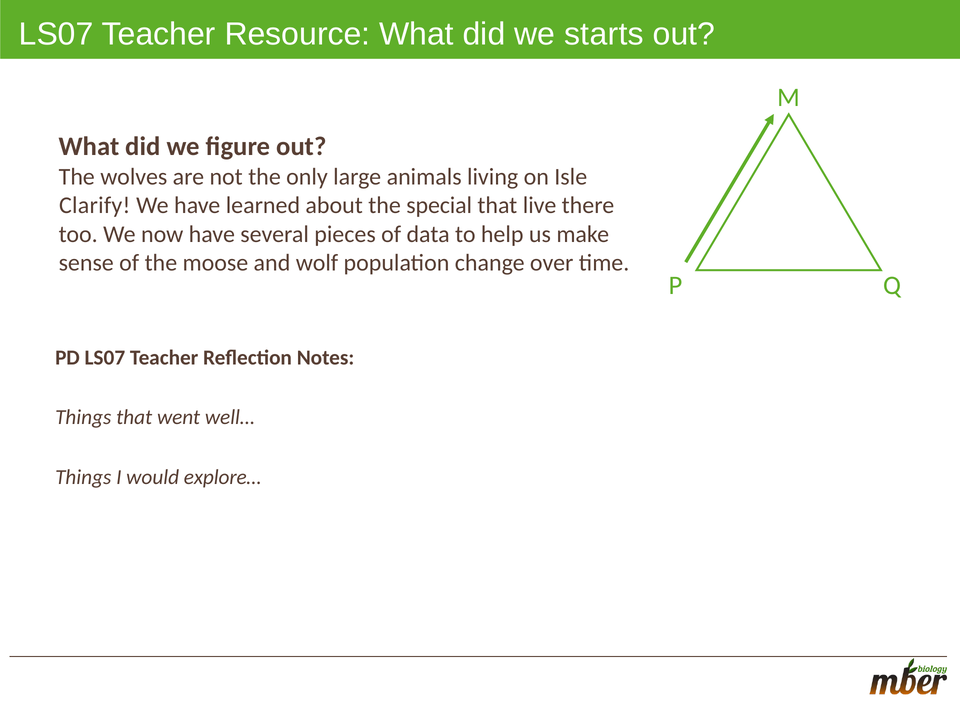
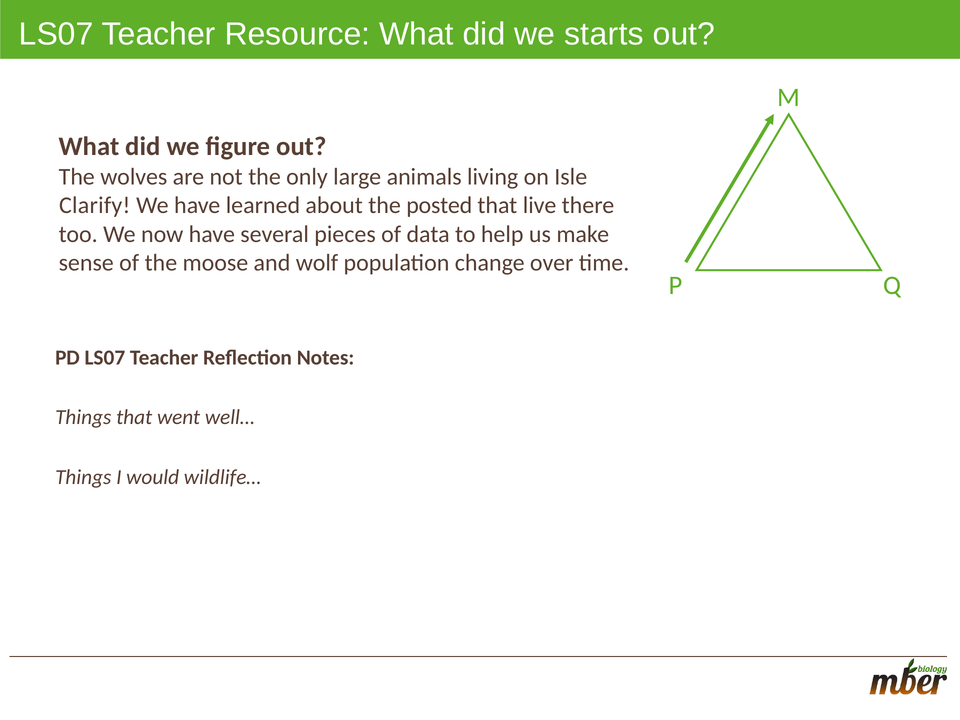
special: special -> posted (439, 205)
explore…: explore… -> wildlife… (222, 477)
